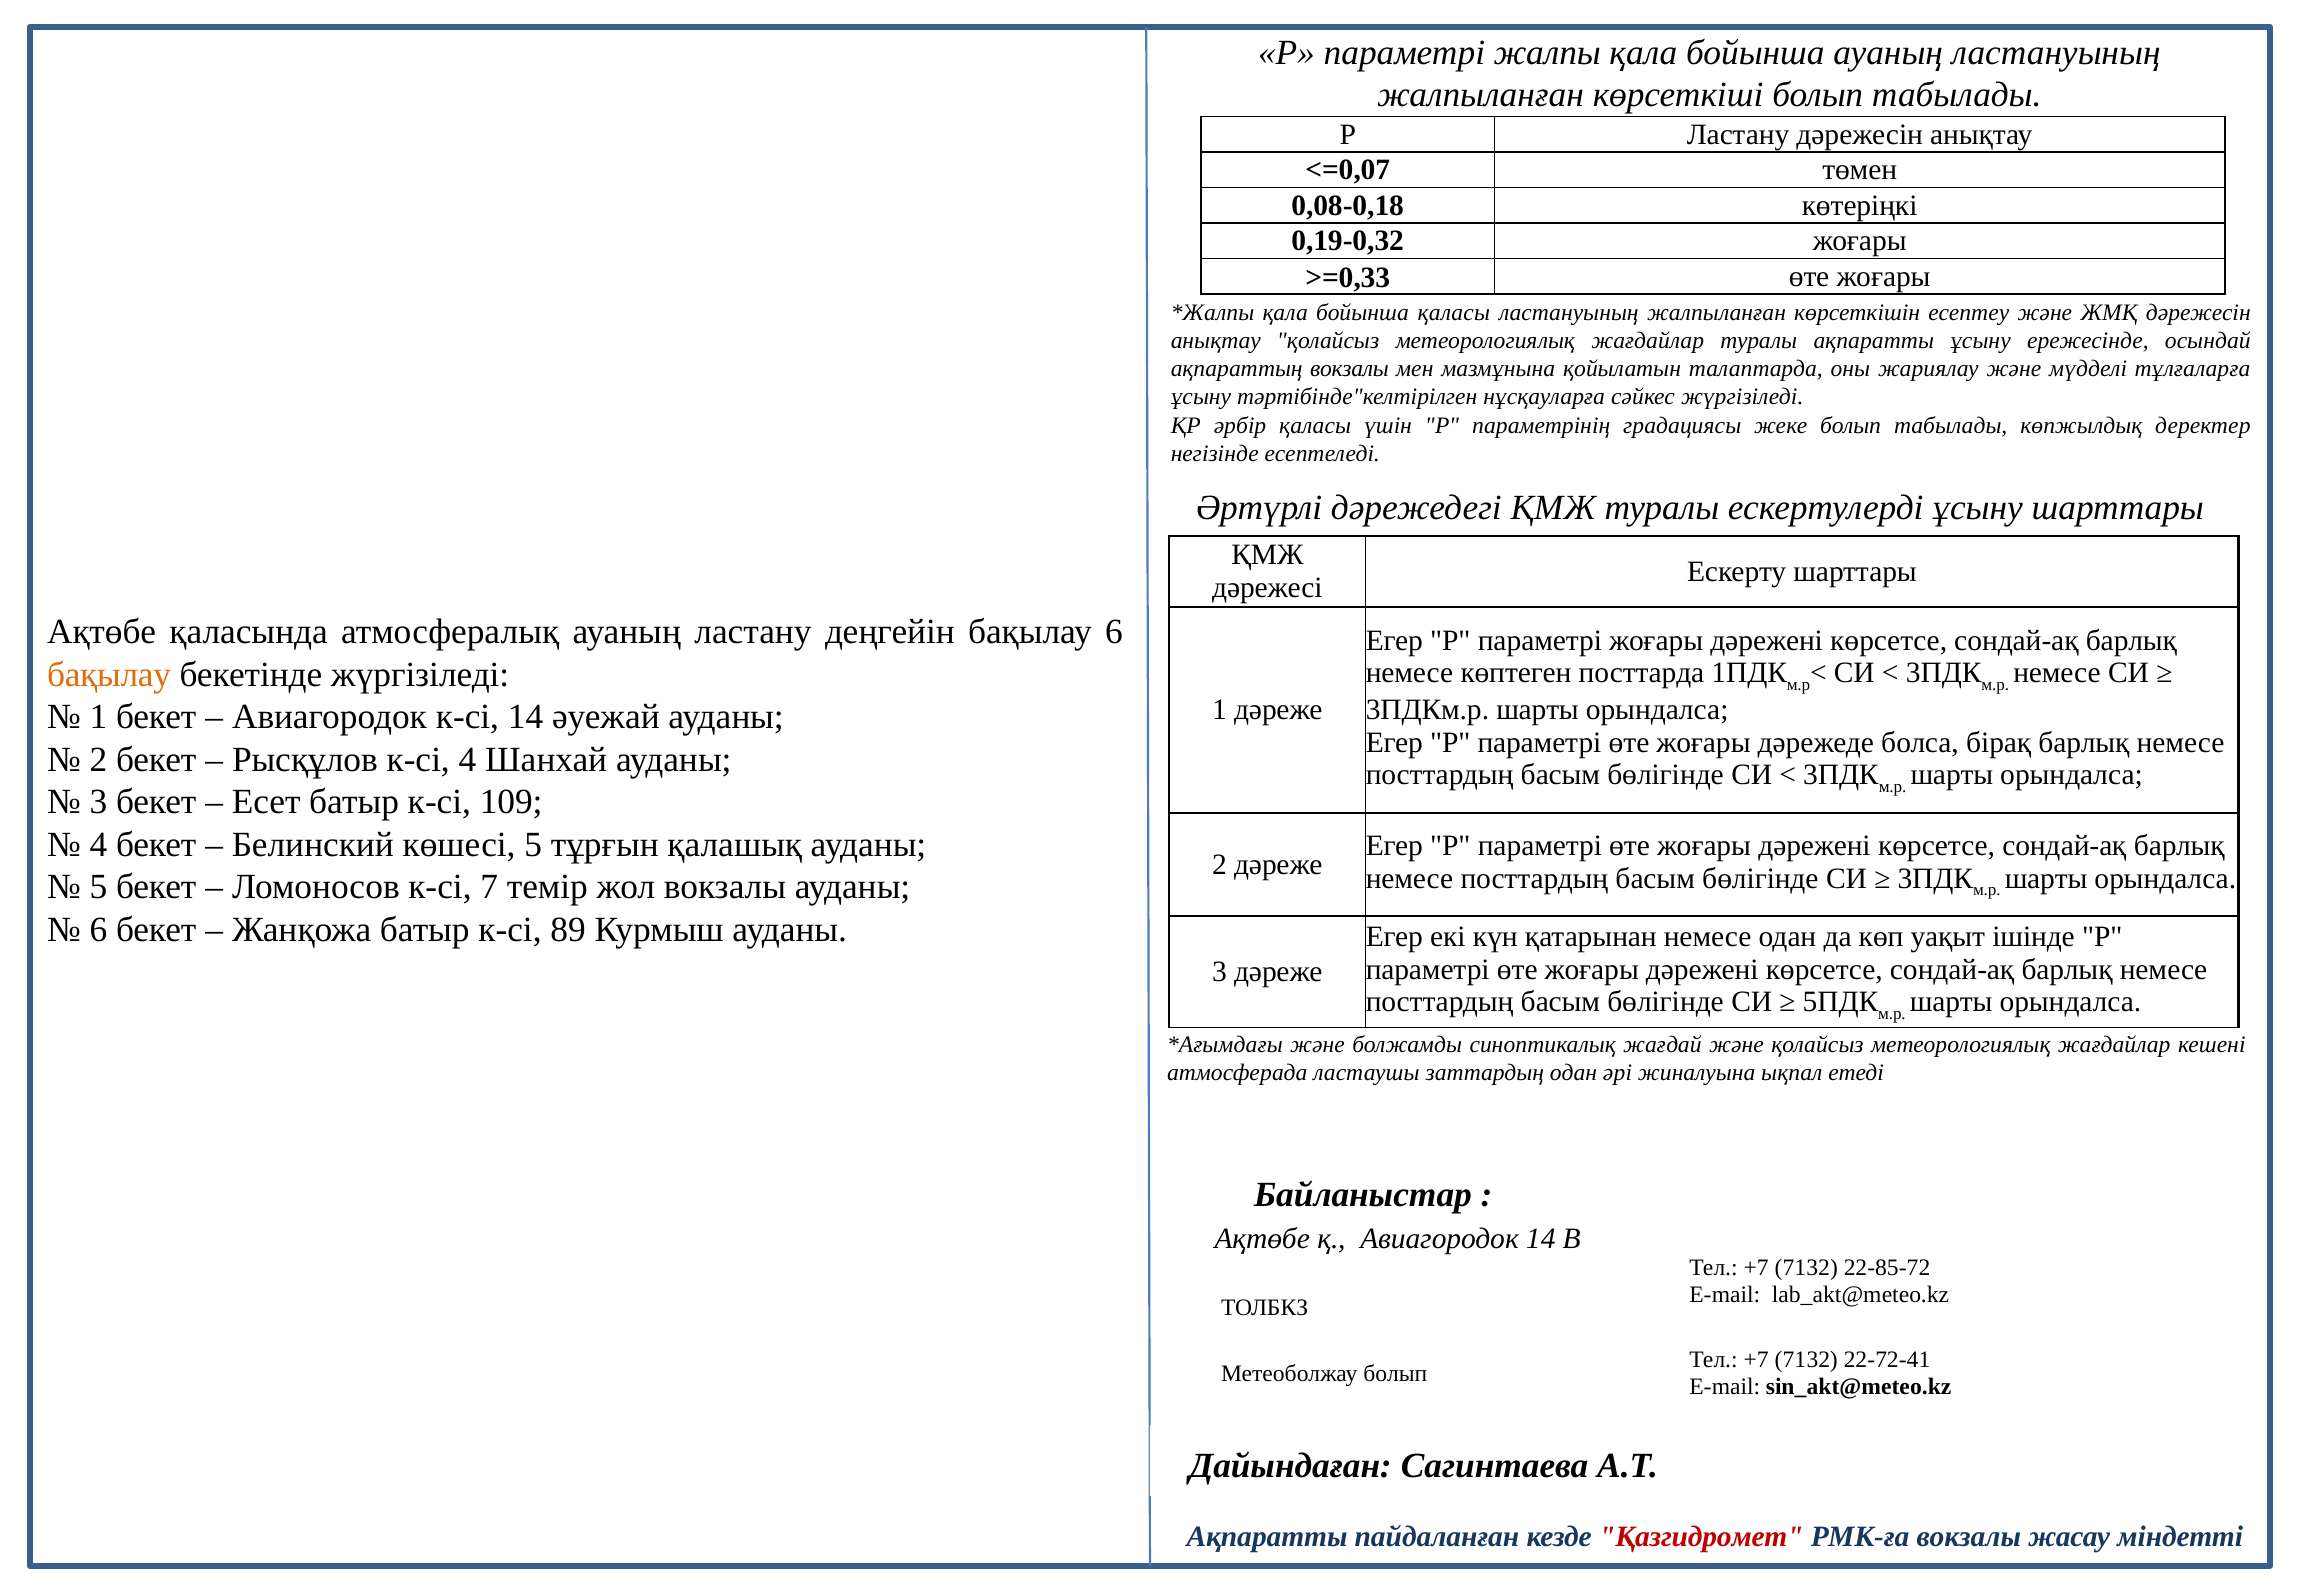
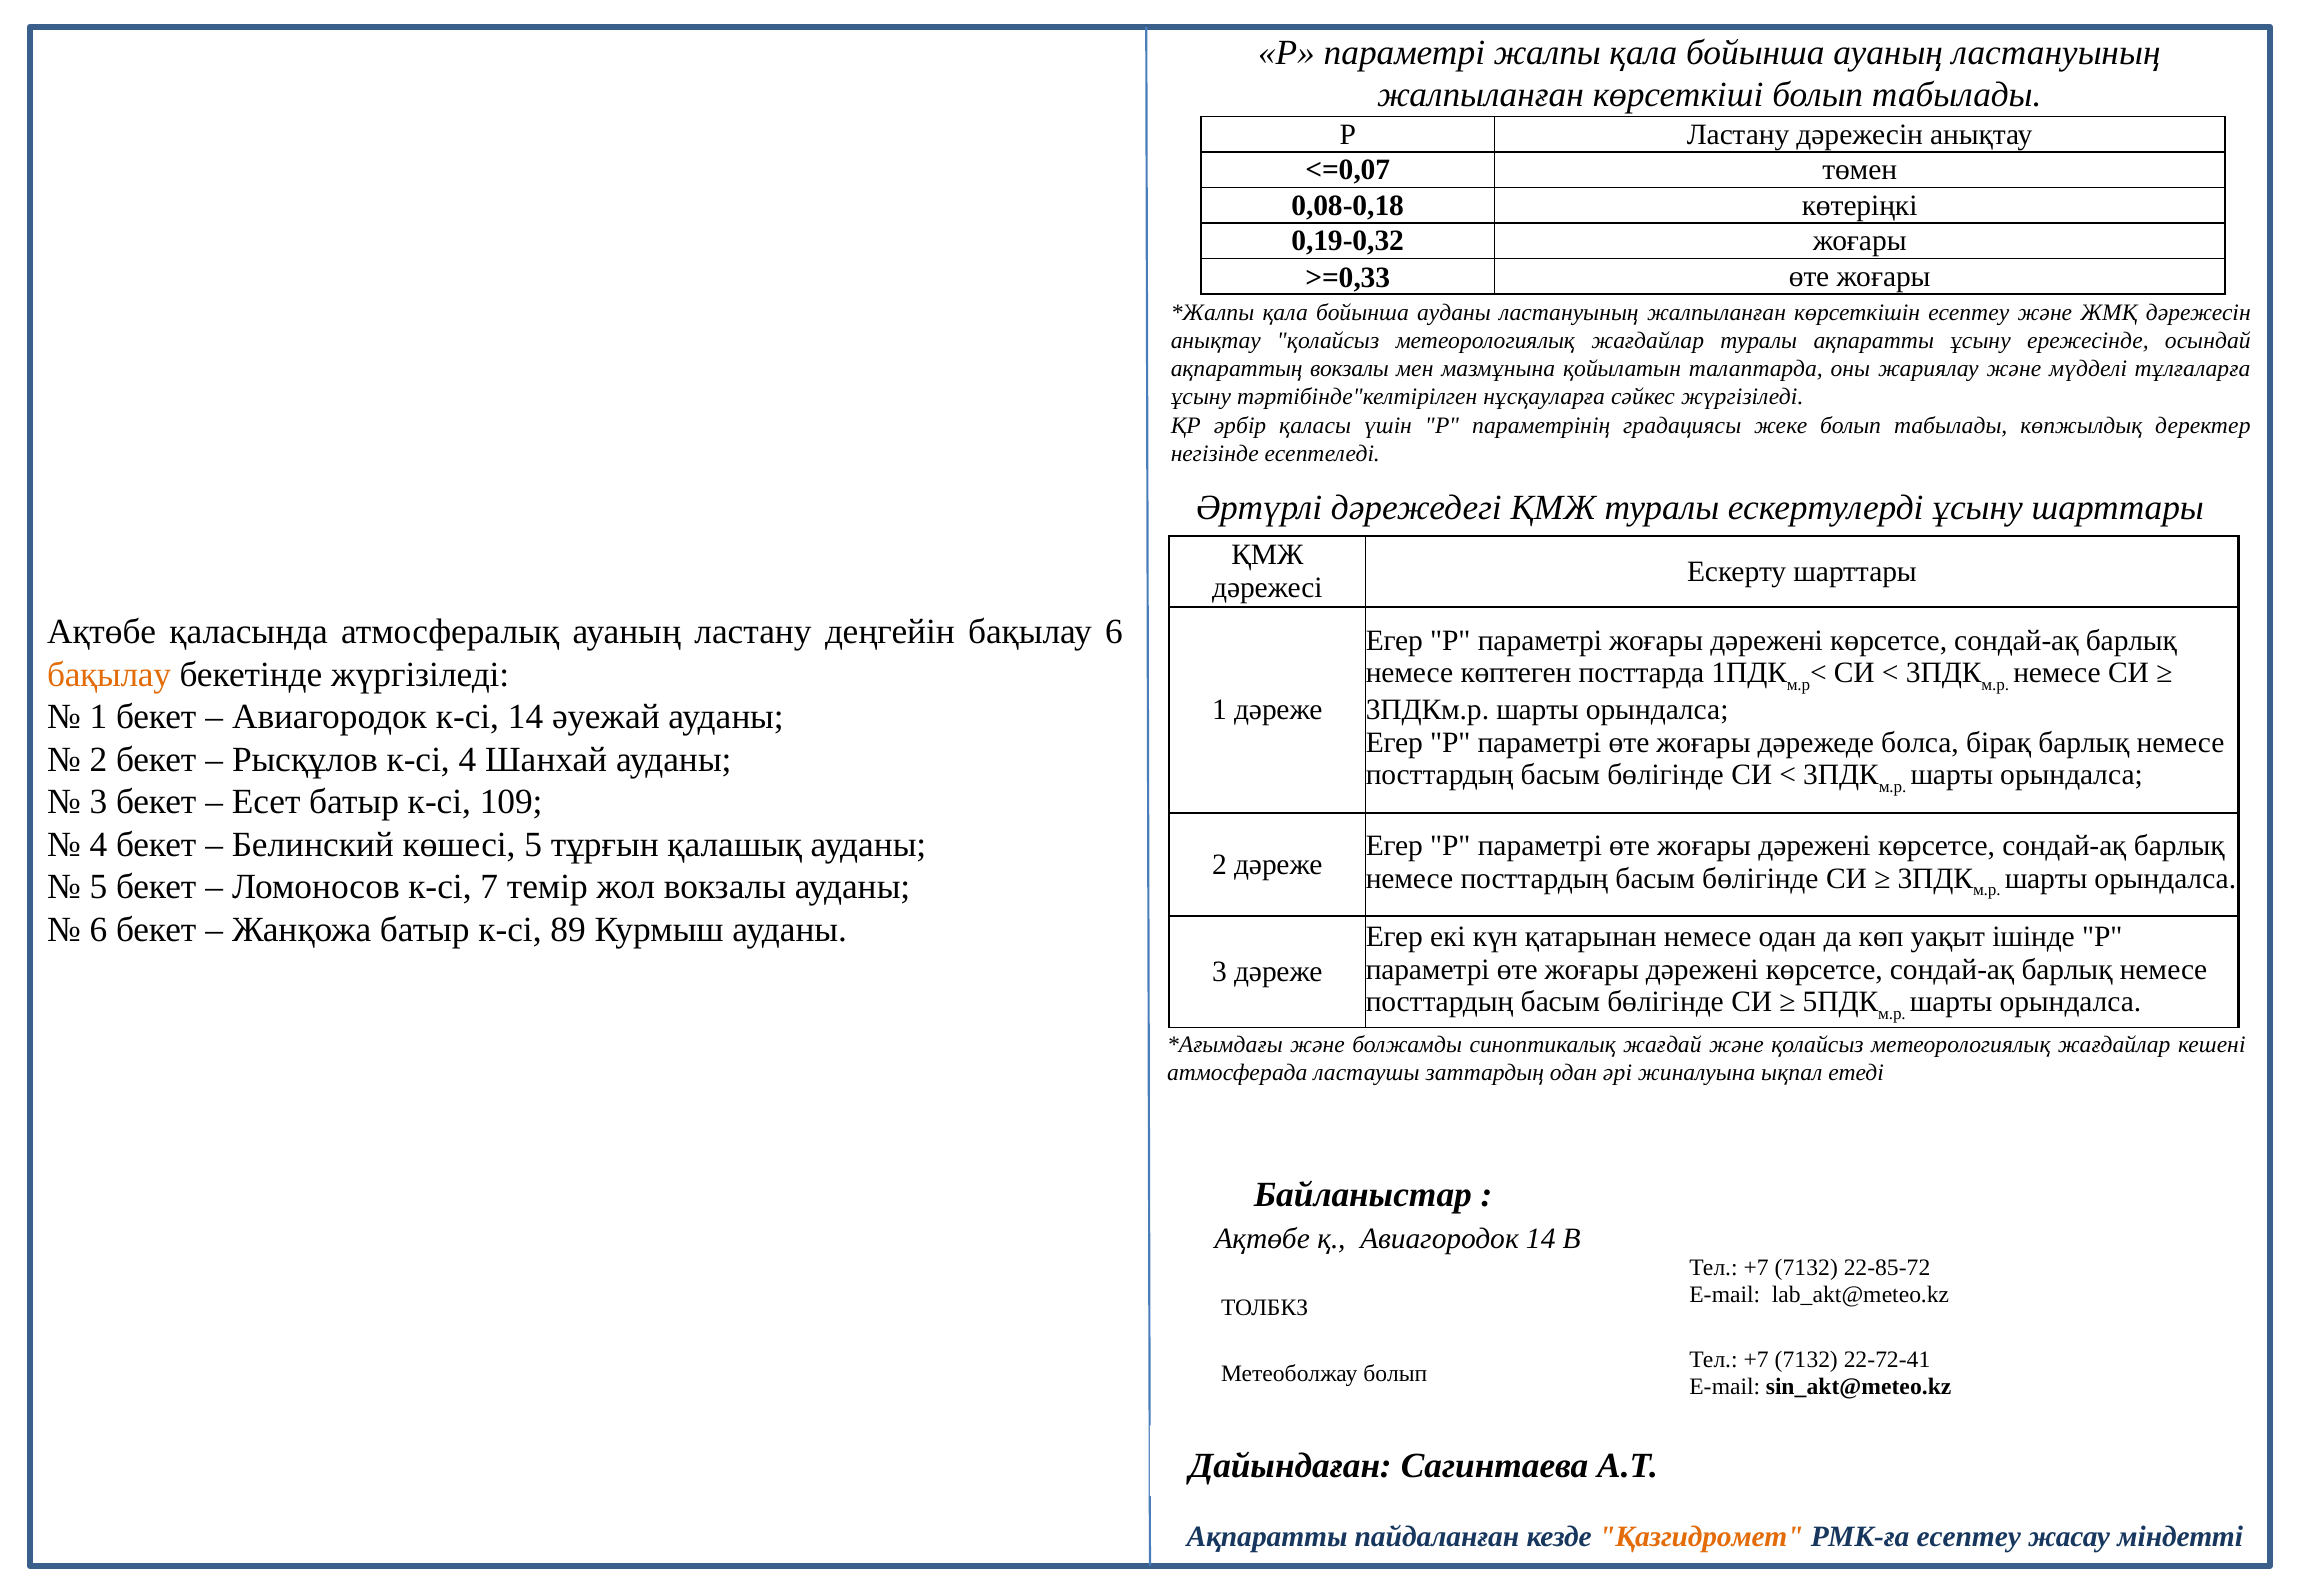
бойынша қаласы: қаласы -> ауданы (1454, 312)
Қазгидромет colour: red -> orange (1701, 1536)
РМК-ға вокзалы: вокзалы -> есептеу (1969, 1536)
